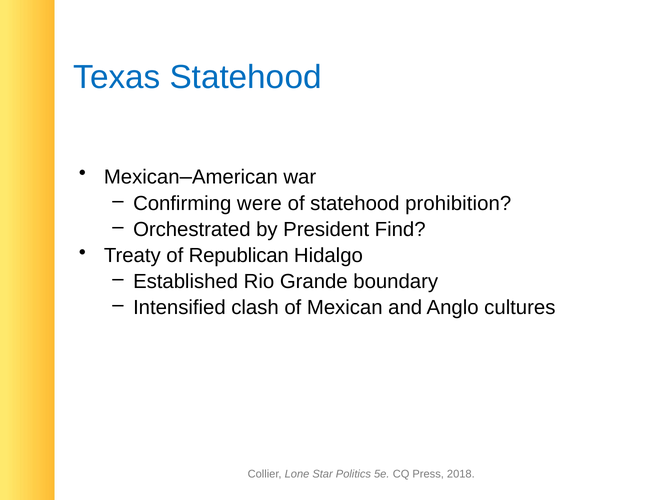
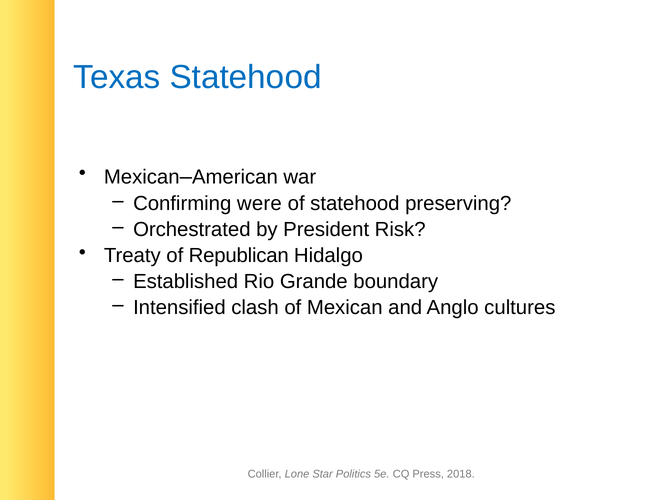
prohibition: prohibition -> preserving (458, 203)
Find: Find -> Risk (400, 230)
